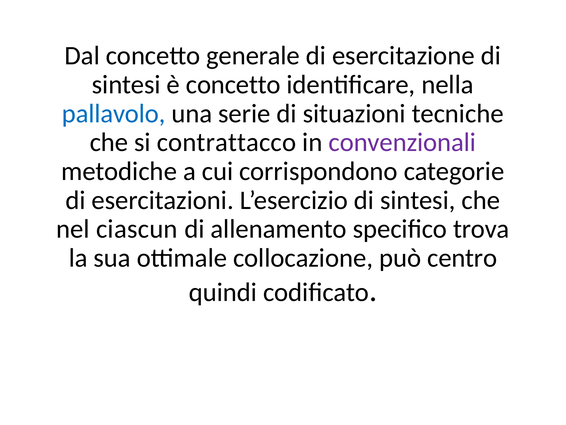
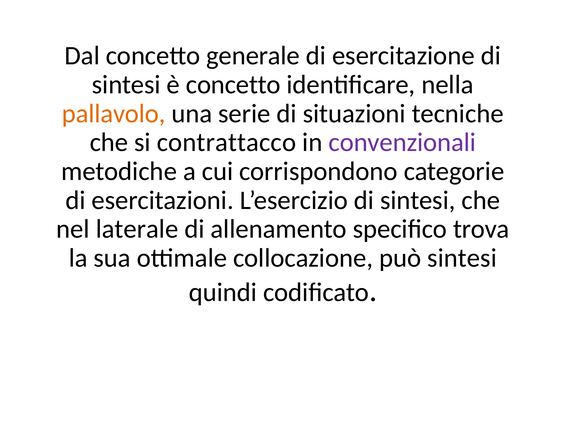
pallavolo colour: blue -> orange (114, 113)
ciascun: ciascun -> laterale (137, 229)
può centro: centro -> sintesi (462, 258)
